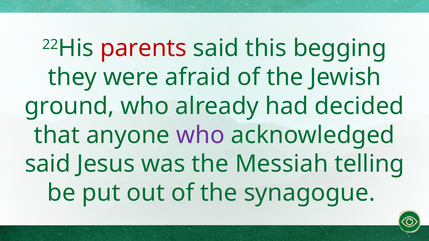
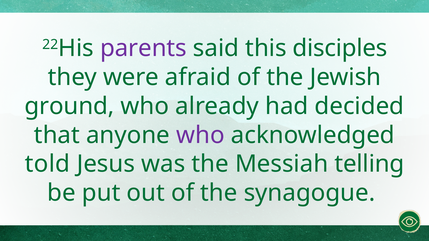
parents colour: red -> purple (143, 48)
begging: begging -> disciples (340, 48)
said: said -> told (48, 164)
